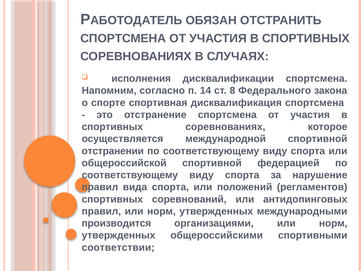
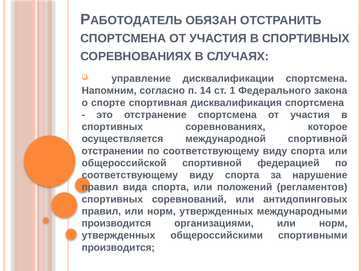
исполнения: исполнения -> управление (141, 78)
8: 8 -> 1 (232, 91)
соответствии: соответствии -> производится (118, 247)
